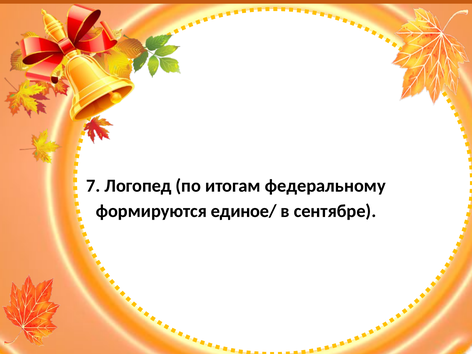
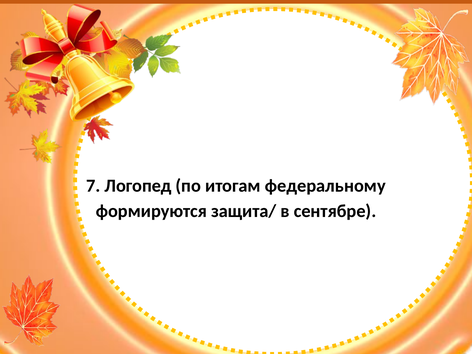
единое/: единое/ -> защита/ (244, 211)
